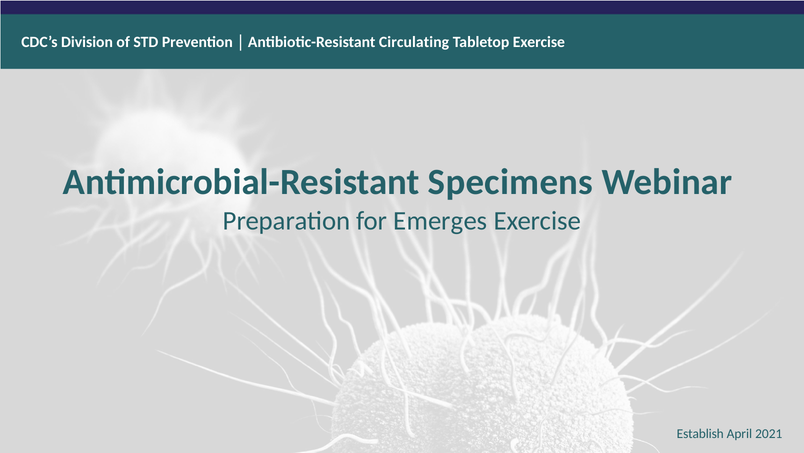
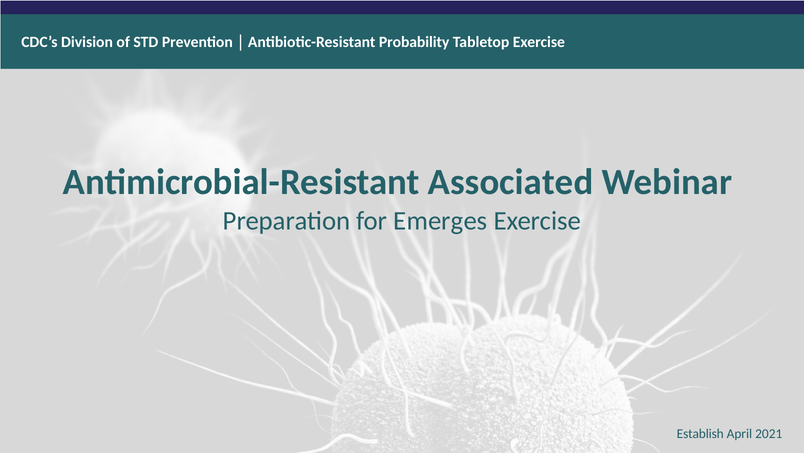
Circulating: Circulating -> Probability (414, 42)
Specimens: Specimens -> Associated (511, 182)
